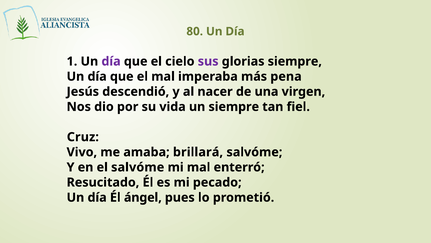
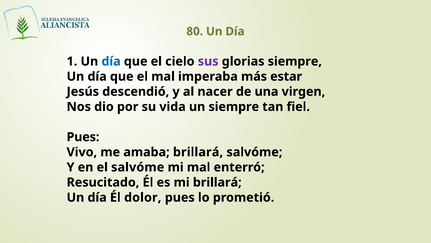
día colour: purple -> blue (111, 61)
pena: pena -> estar (286, 76)
Cruz: Cruz -> Pues (83, 137)
mi pecado: pecado -> brillará (217, 182)
ángel: ángel -> dolor (143, 197)
